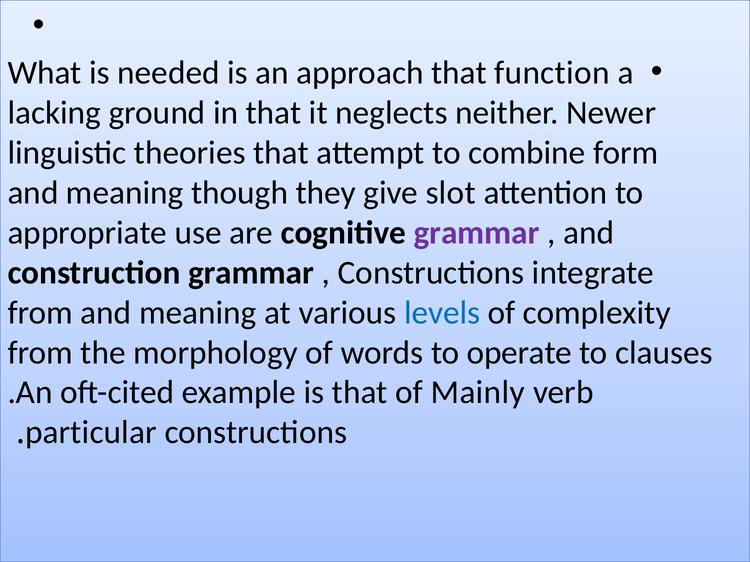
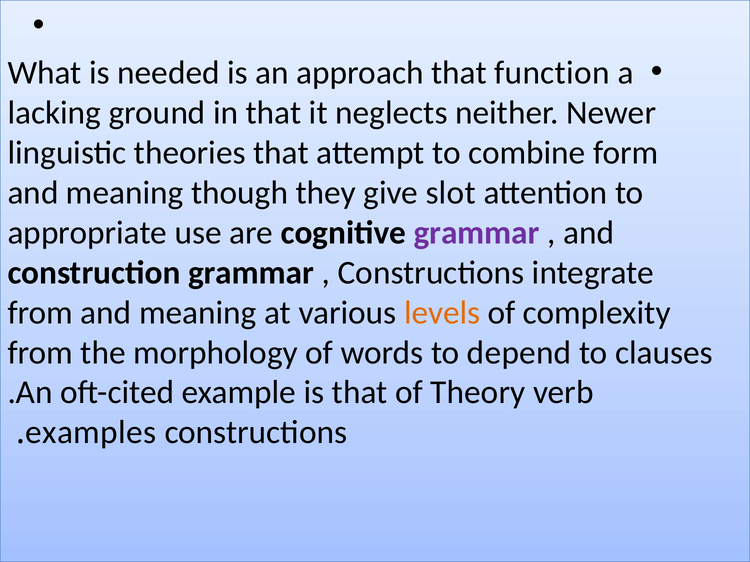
levels colour: blue -> orange (442, 313)
operate: operate -> depend (519, 353)
Mainly: Mainly -> Theory (478, 393)
particular: particular -> examples (91, 433)
